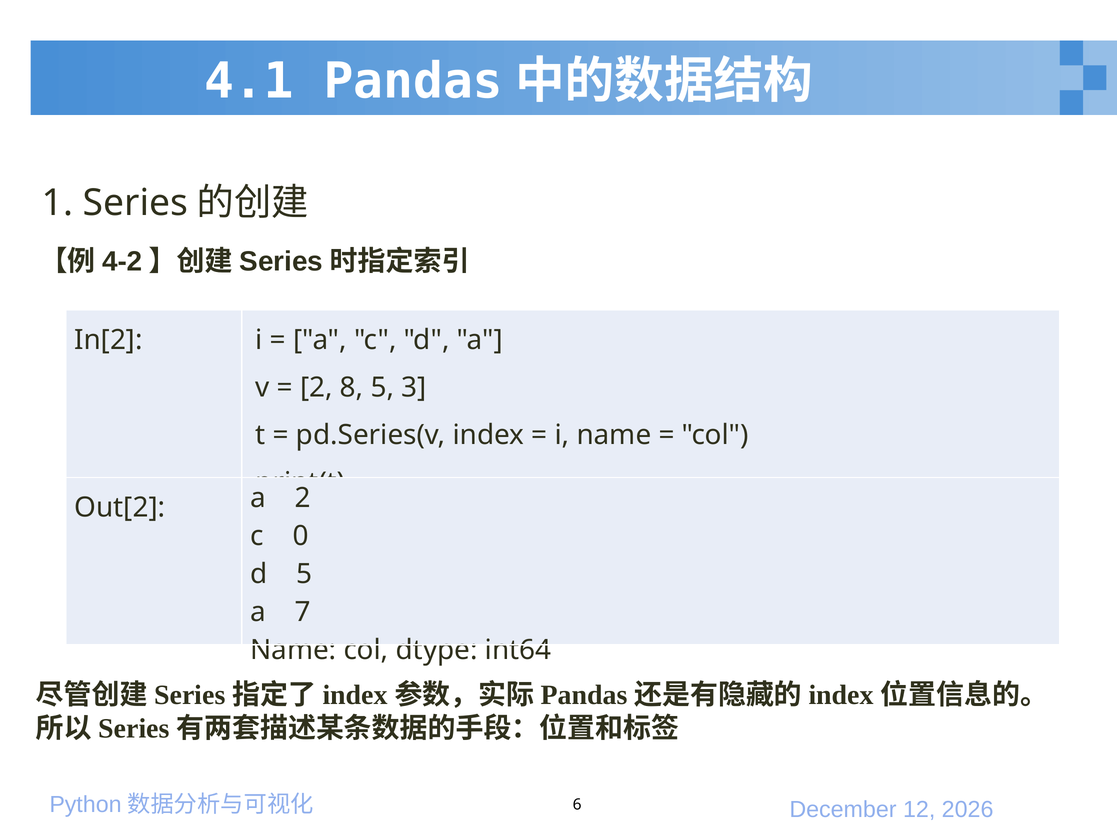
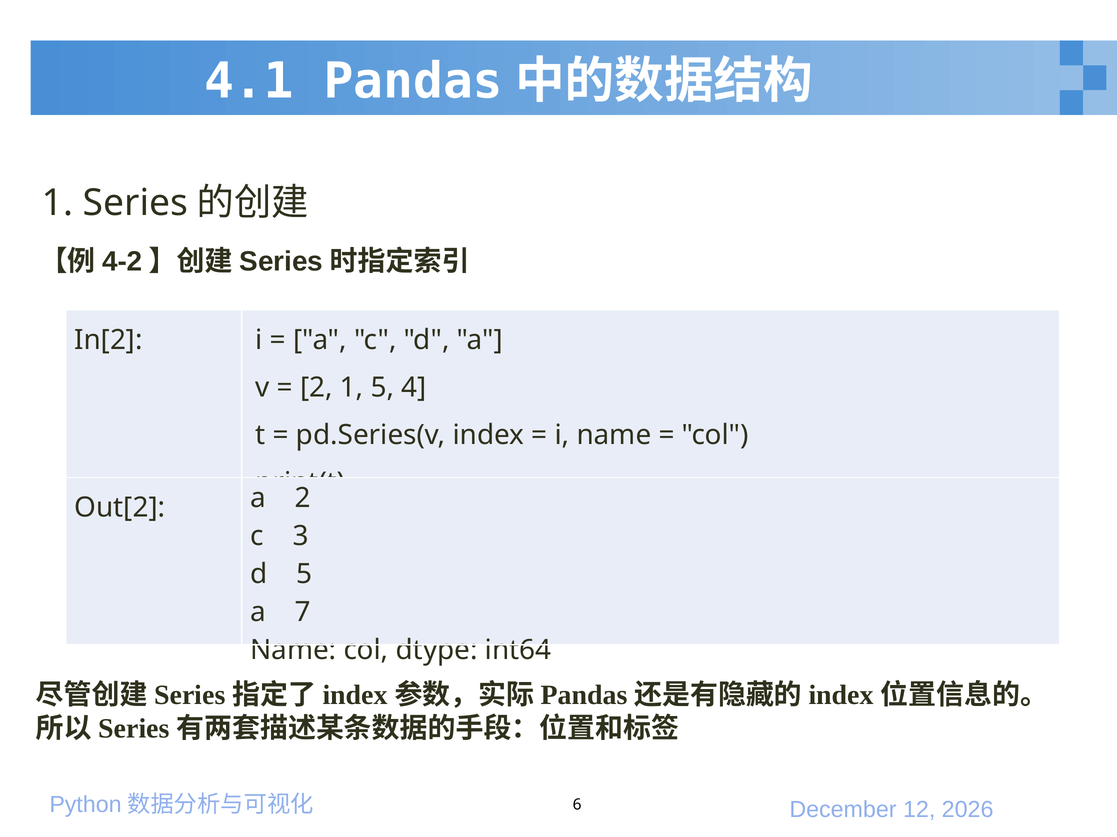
2 8: 8 -> 1 (352, 388)
3: 3 -> 4 (414, 388)
0: 0 -> 3 (301, 536)
